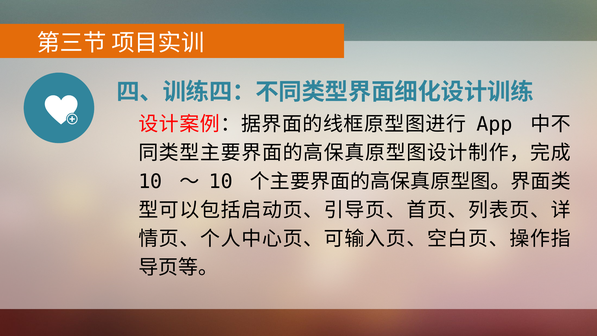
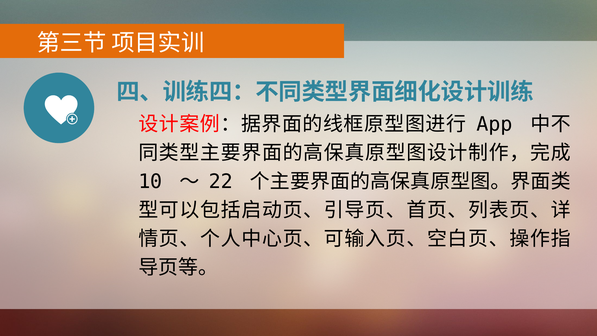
10: 10 -> 22 (221, 181)
